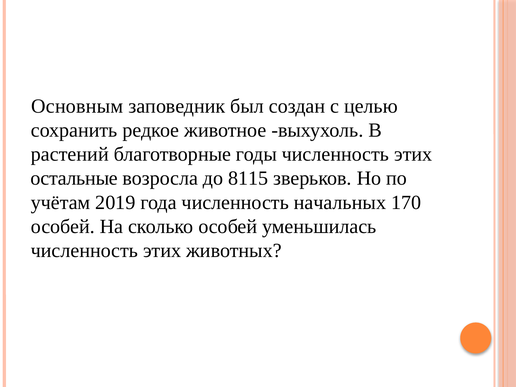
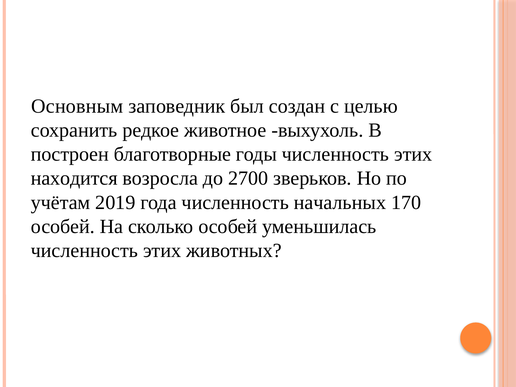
растений: растений -> построен (70, 154)
остальные: остальные -> находится (74, 178)
8115: 8115 -> 2700 (248, 178)
